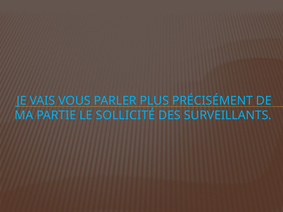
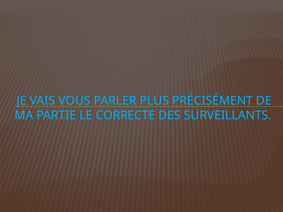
SOLLICITÉ: SOLLICITÉ -> CORRECTE (125, 115)
